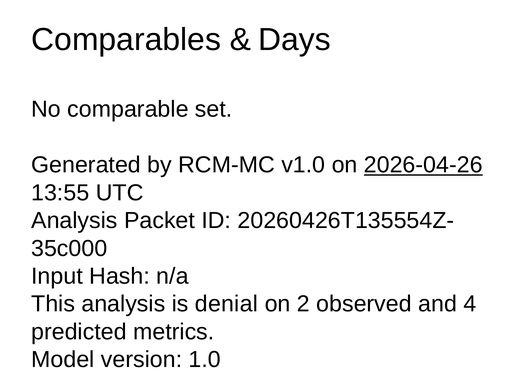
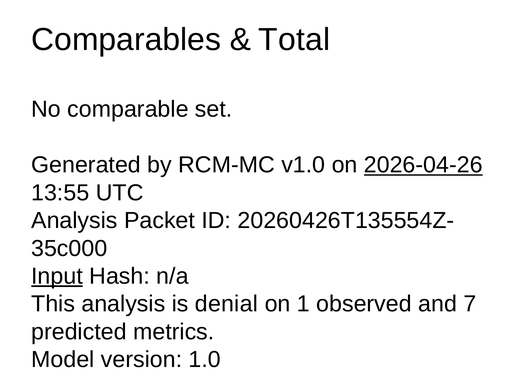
Days: Days -> Total (294, 40)
Input underline: none -> present (57, 277)
2: 2 -> 1 (303, 304)
4: 4 -> 7 (470, 304)
